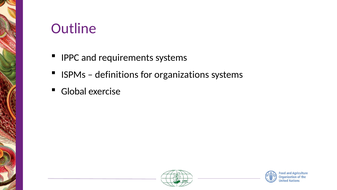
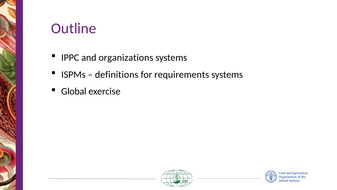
requirements: requirements -> organizations (126, 57)
organizations: organizations -> requirements (182, 74)
